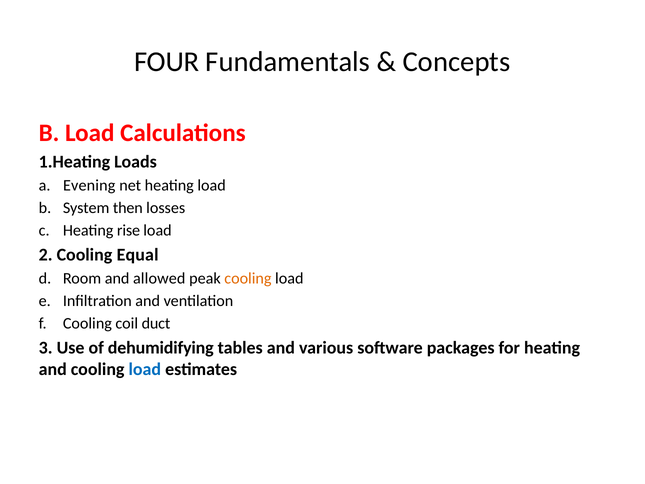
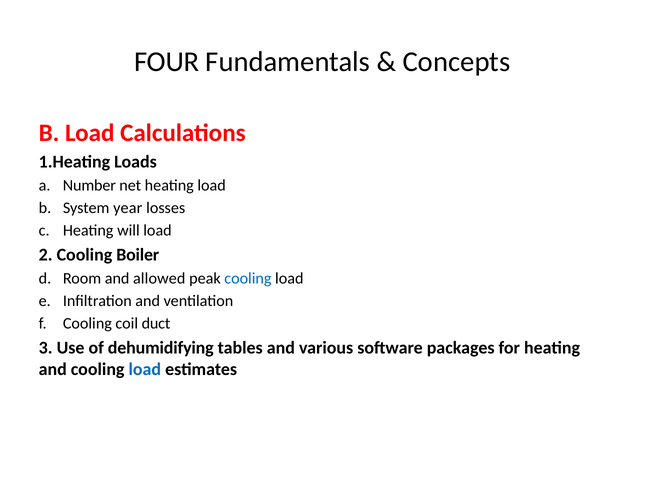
Evening: Evening -> Number (89, 185)
then: then -> year (128, 208)
rise: rise -> will (128, 230)
Equal: Equal -> Boiler (138, 255)
cooling colour: orange -> blue (248, 278)
